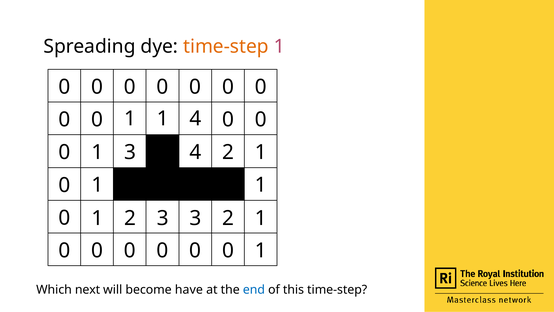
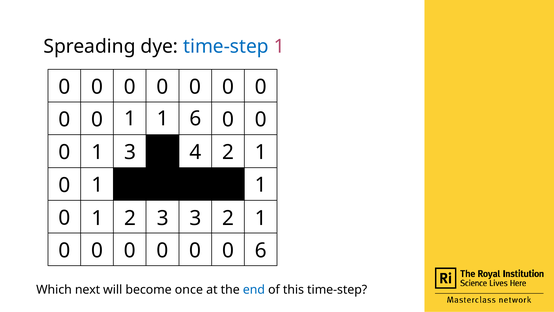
time-step colour: orange -> blue (226, 47)
1 4: 4 -> 6 (196, 118)
0 1: 1 -> 6 (261, 250)
have: have -> once (189, 289)
